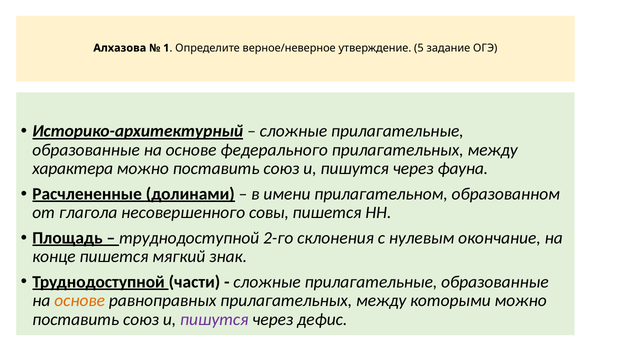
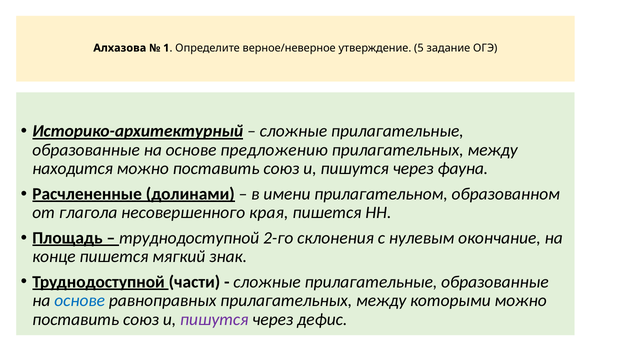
федерального: федерального -> предложению (274, 150)
характера: характера -> находится (73, 169)
совы: совы -> края (269, 213)
основе colour: orange -> blue (80, 301)
